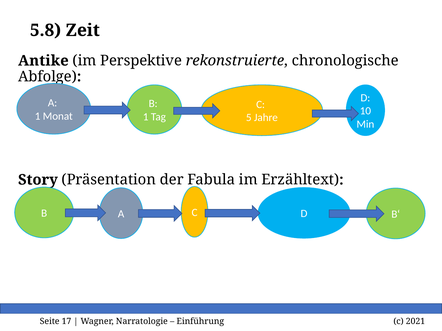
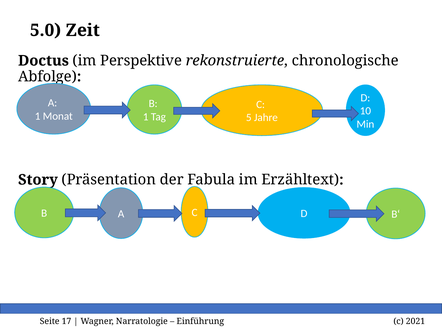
5.8: 5.8 -> 5.0 (45, 30)
Antike: Antike -> Doctus (43, 61)
